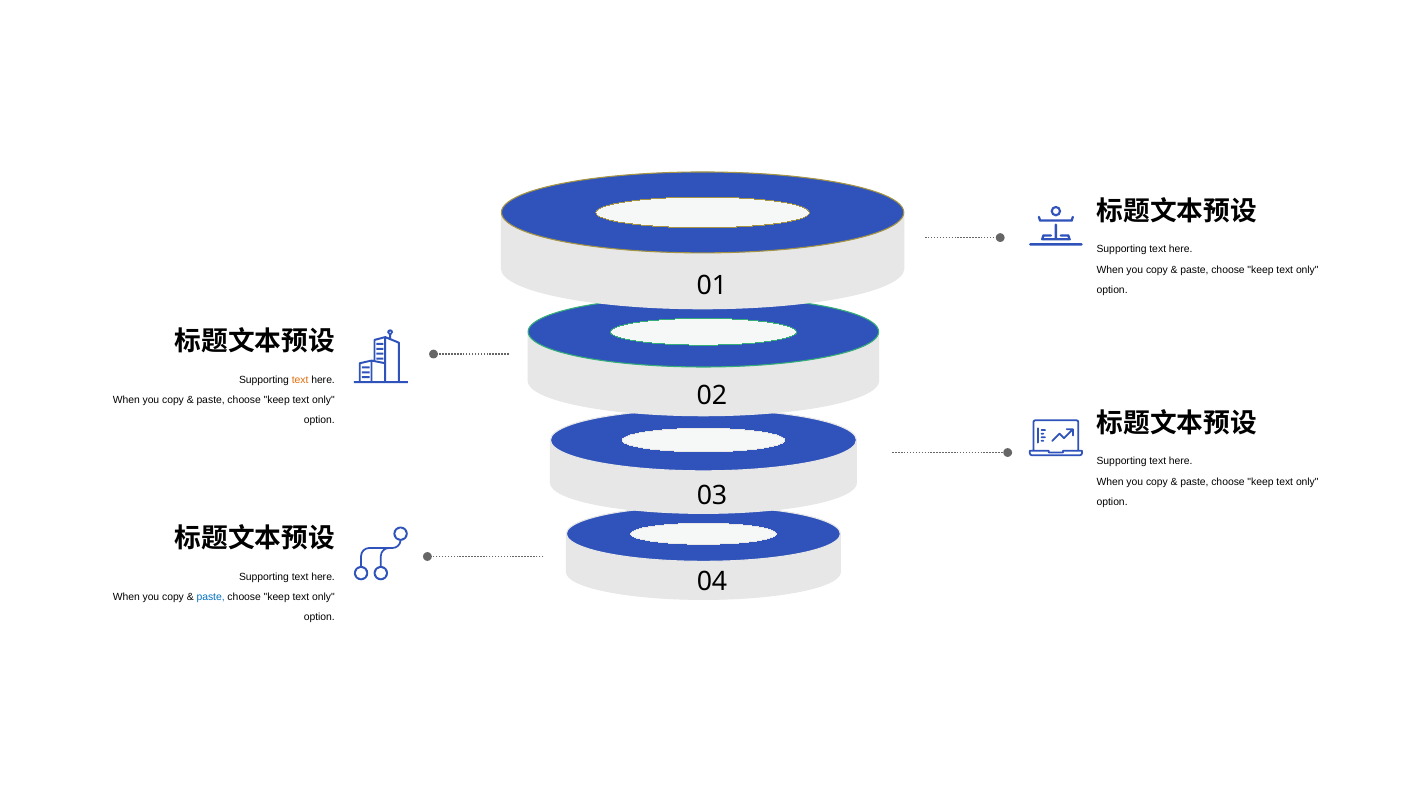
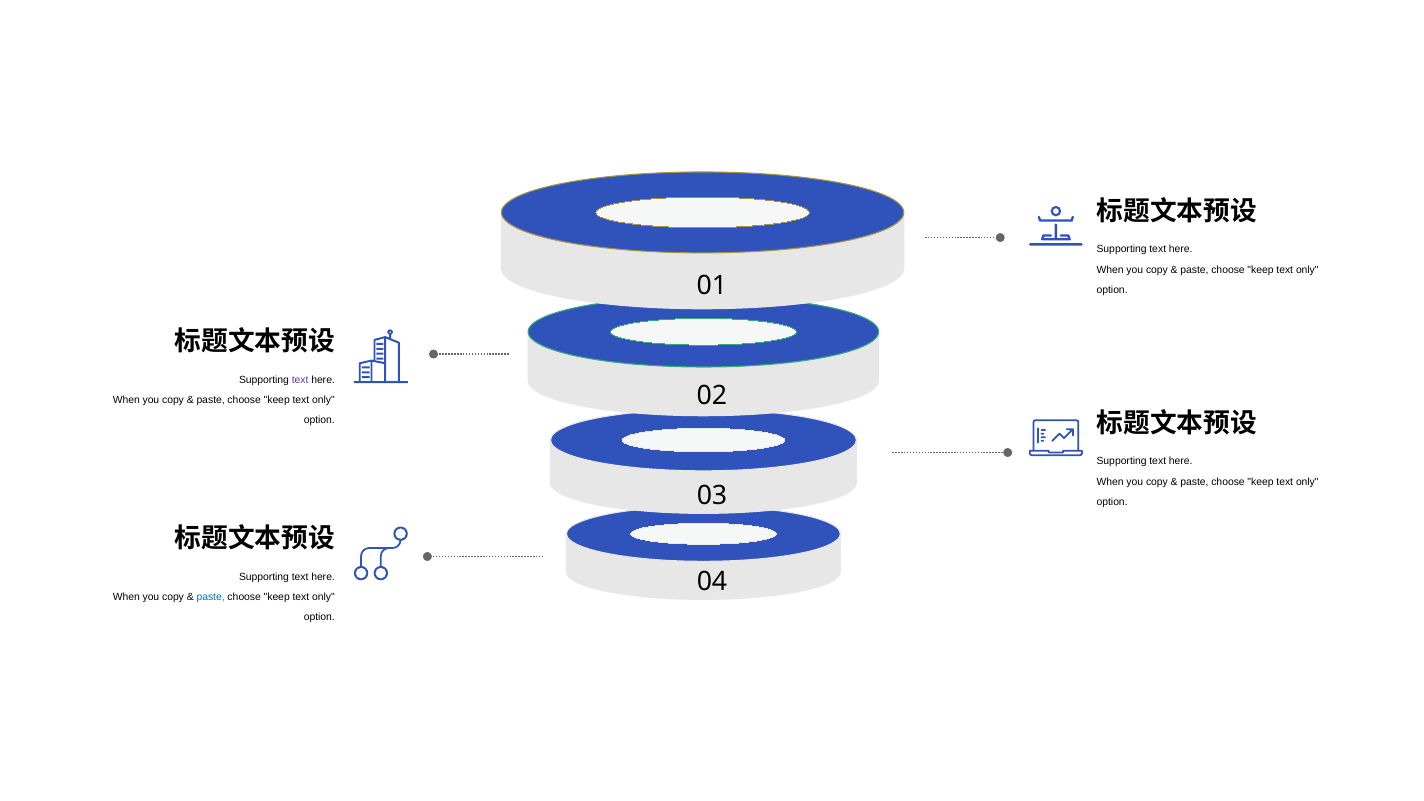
text colour: orange -> purple (300, 380)
